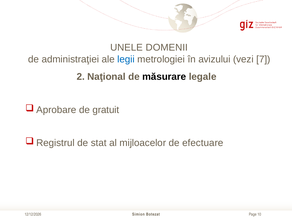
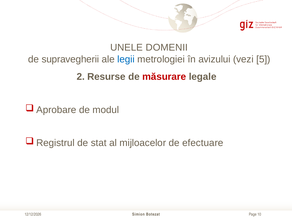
administraţiei: administraţiei -> supravegherii (70, 59)
7: 7 -> 5 (263, 59)
Naţional: Naţional -> Resurse (106, 77)
măsurare colour: black -> red (164, 77)
gratuit: gratuit -> modul (106, 110)
